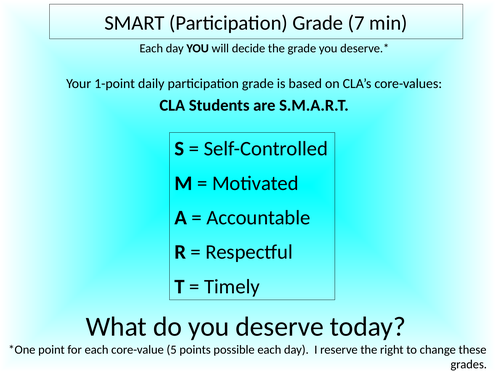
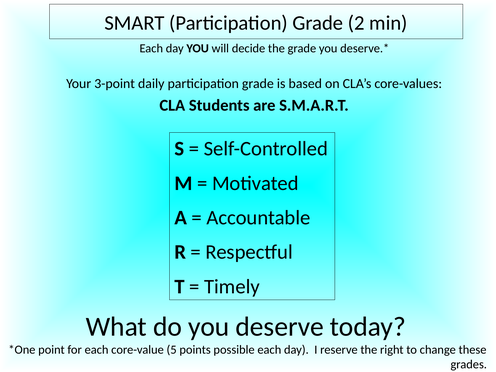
7: 7 -> 2 (356, 23)
1-point: 1-point -> 3-point (115, 84)
